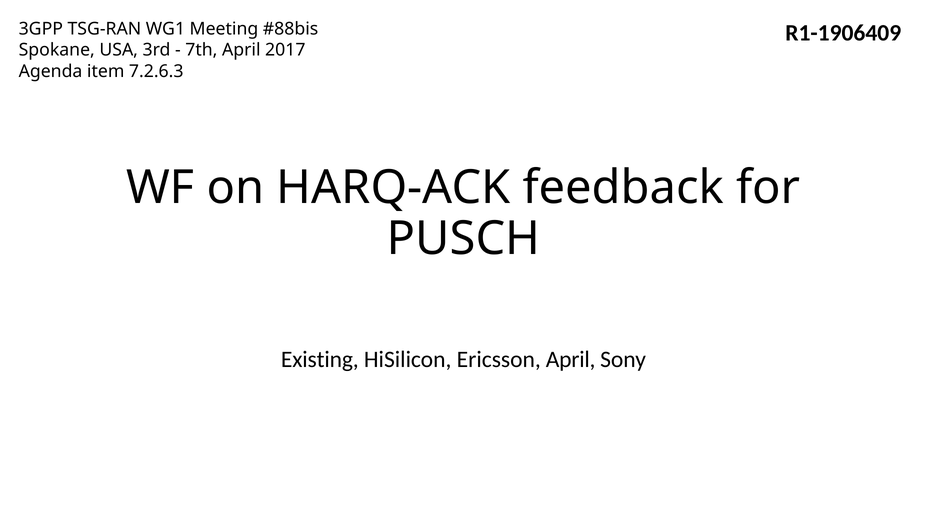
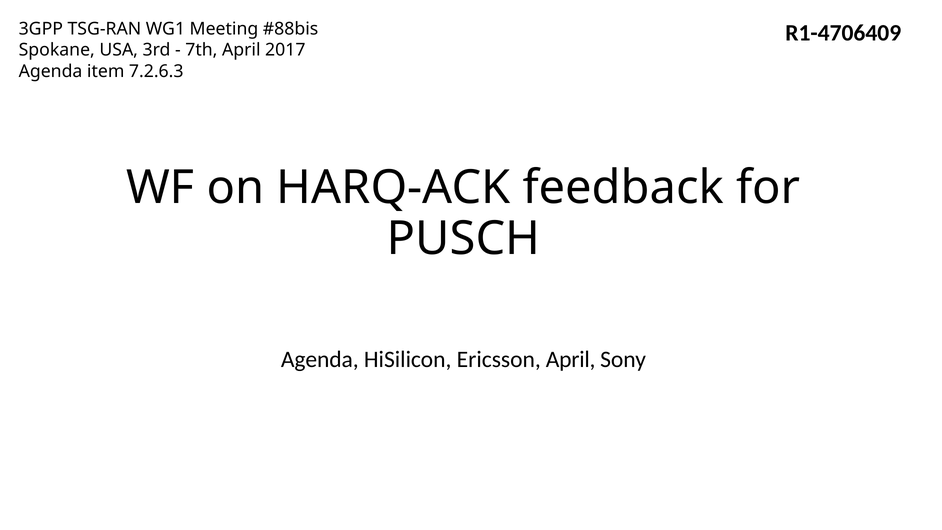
R1-1906409: R1-1906409 -> R1-4706409 (843, 33)
Existing: Existing -> Agenda (320, 360)
